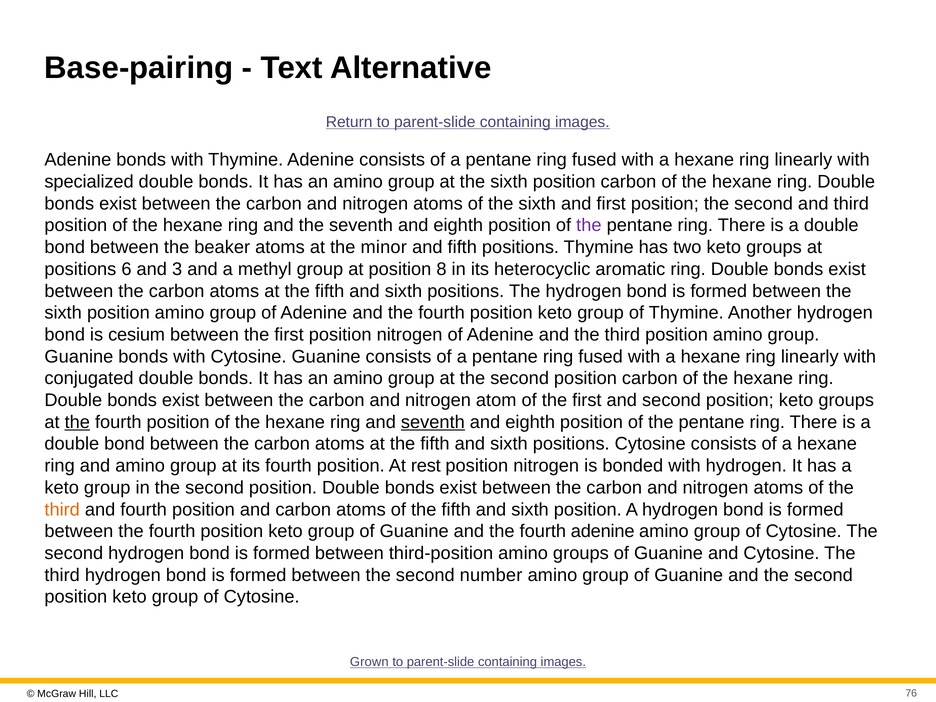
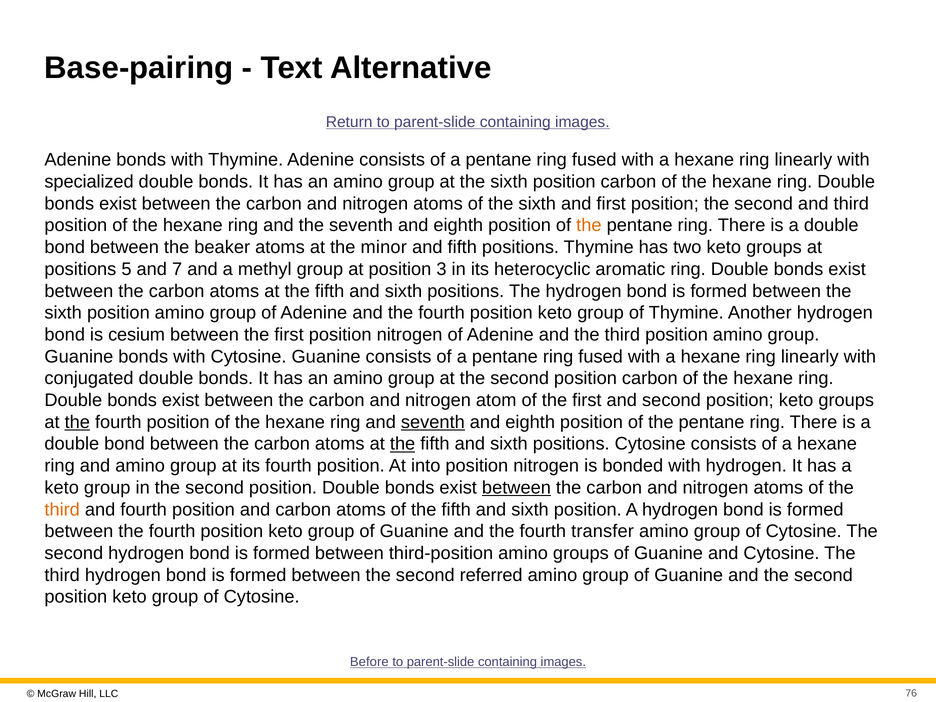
the colour: purple -> orange (589, 225)
6: 6 -> 5 (126, 269)
3: 3 -> 7 (177, 269)
8: 8 -> 3 (442, 269)
the underline: none -> present (403, 444)
rest: rest -> into (426, 466)
between underline: none -> present (516, 488)
fourth adenine: adenine -> transfer (603, 531)
number: number -> referred (491, 575)
Grown: Grown -> Before (369, 662)
